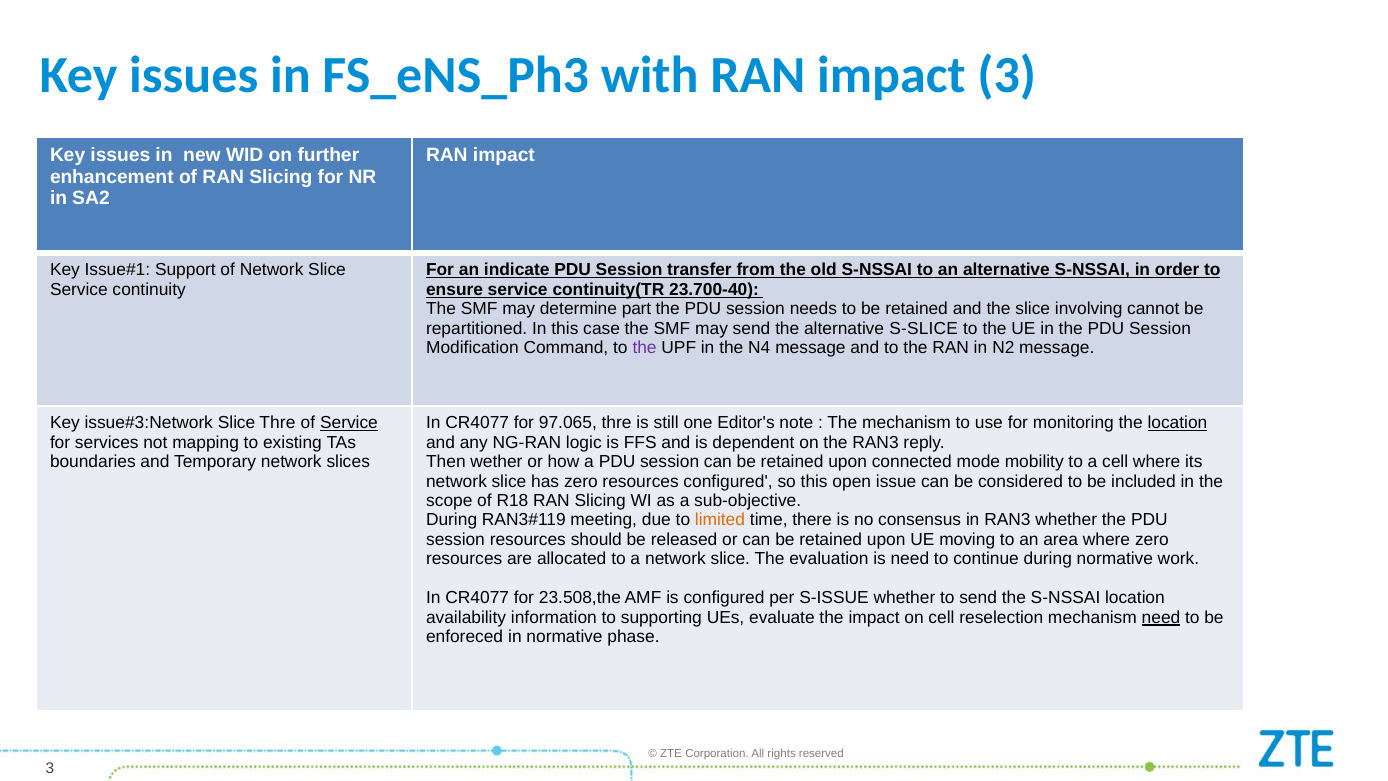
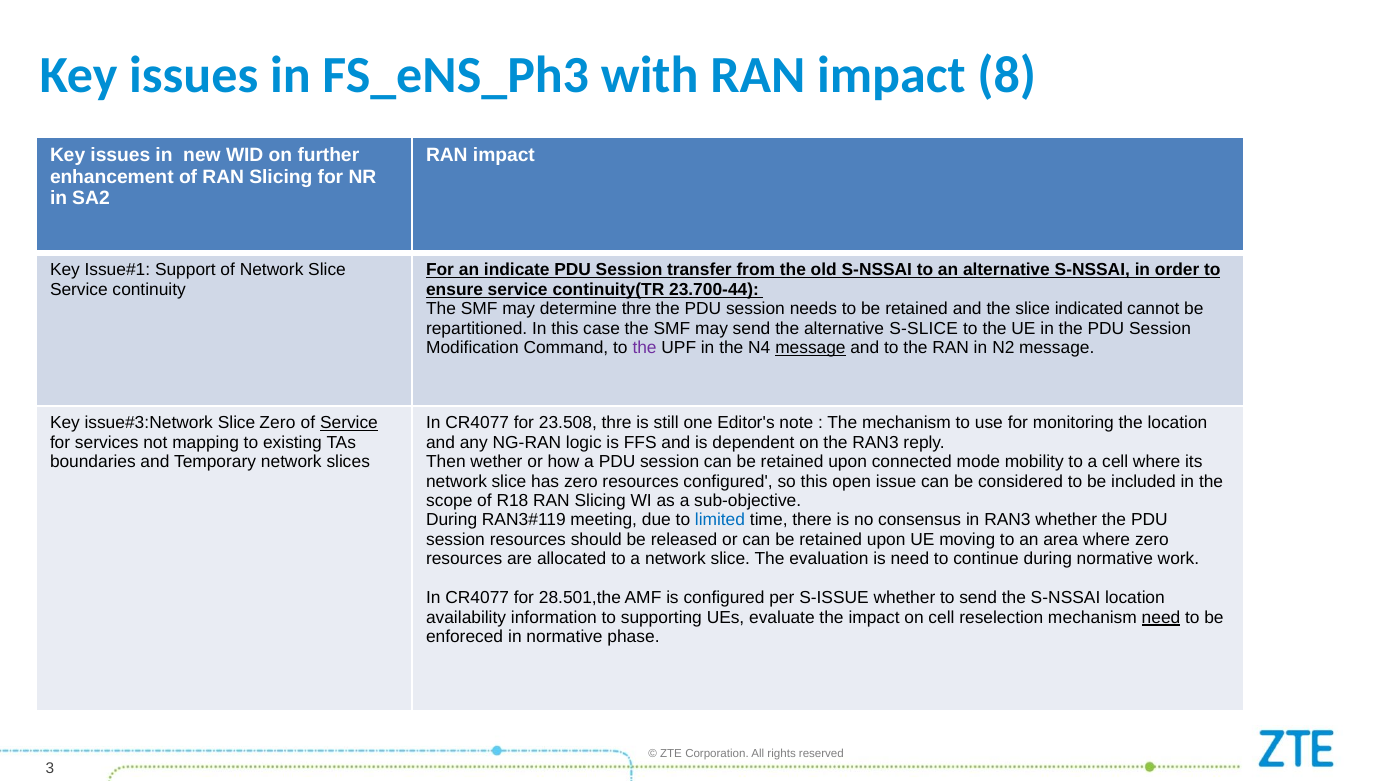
impact 3: 3 -> 8 (1007, 75)
23.700-40: 23.700-40 -> 23.700-44 (714, 289)
determine part: part -> thre (636, 309)
involving: involving -> indicated (1089, 309)
message underline: none -> present (810, 348)
Slice Thre: Thre -> Zero (277, 423)
97.065: 97.065 -> 23.508 (568, 423)
location underline: present -> none (1177, 423)
limited colour: orange -> blue (720, 520)
23.508,the: 23.508,the -> 28.501,the (580, 598)
